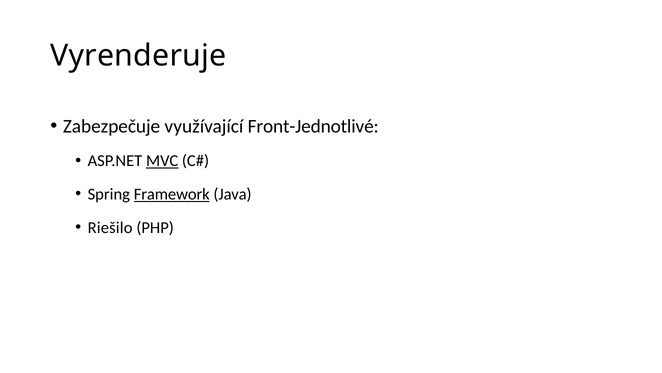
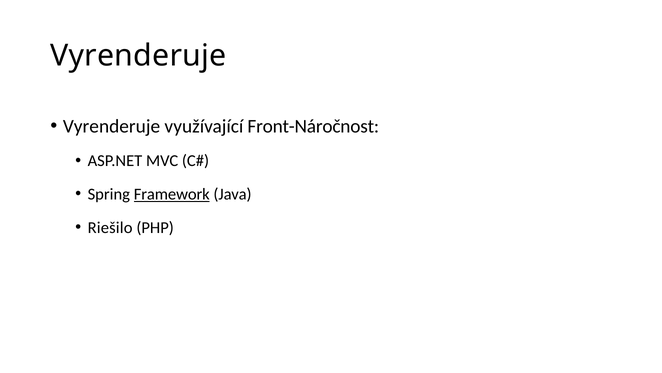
Zabezpečuje: Zabezpečuje -> Vyrenderuje (112, 126)
Front-Jednotlivé: Front-Jednotlivé -> Front-Náročnost (313, 126)
MVC underline: present -> none (162, 161)
